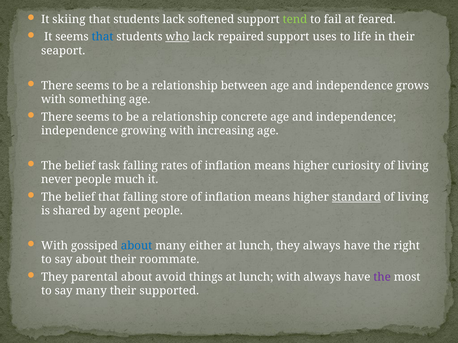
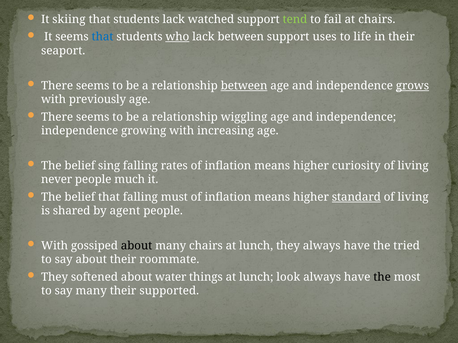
softened: softened -> watched (211, 19)
at feared: feared -> chairs (377, 19)
lack repaired: repaired -> between (241, 37)
between underline: none -> present (244, 86)
grows underline: none -> present (412, 86)
something: something -> previously (97, 100)
concrete: concrete -> wiggling (244, 117)
task: task -> sing (109, 166)
store: store -> must (174, 197)
about colour: blue -> black (137, 246)
many either: either -> chairs (206, 246)
right: right -> tried (407, 246)
parental: parental -> softened (94, 277)
avoid: avoid -> water (171, 277)
lunch with: with -> look (288, 277)
the colour: purple -> black (382, 277)
